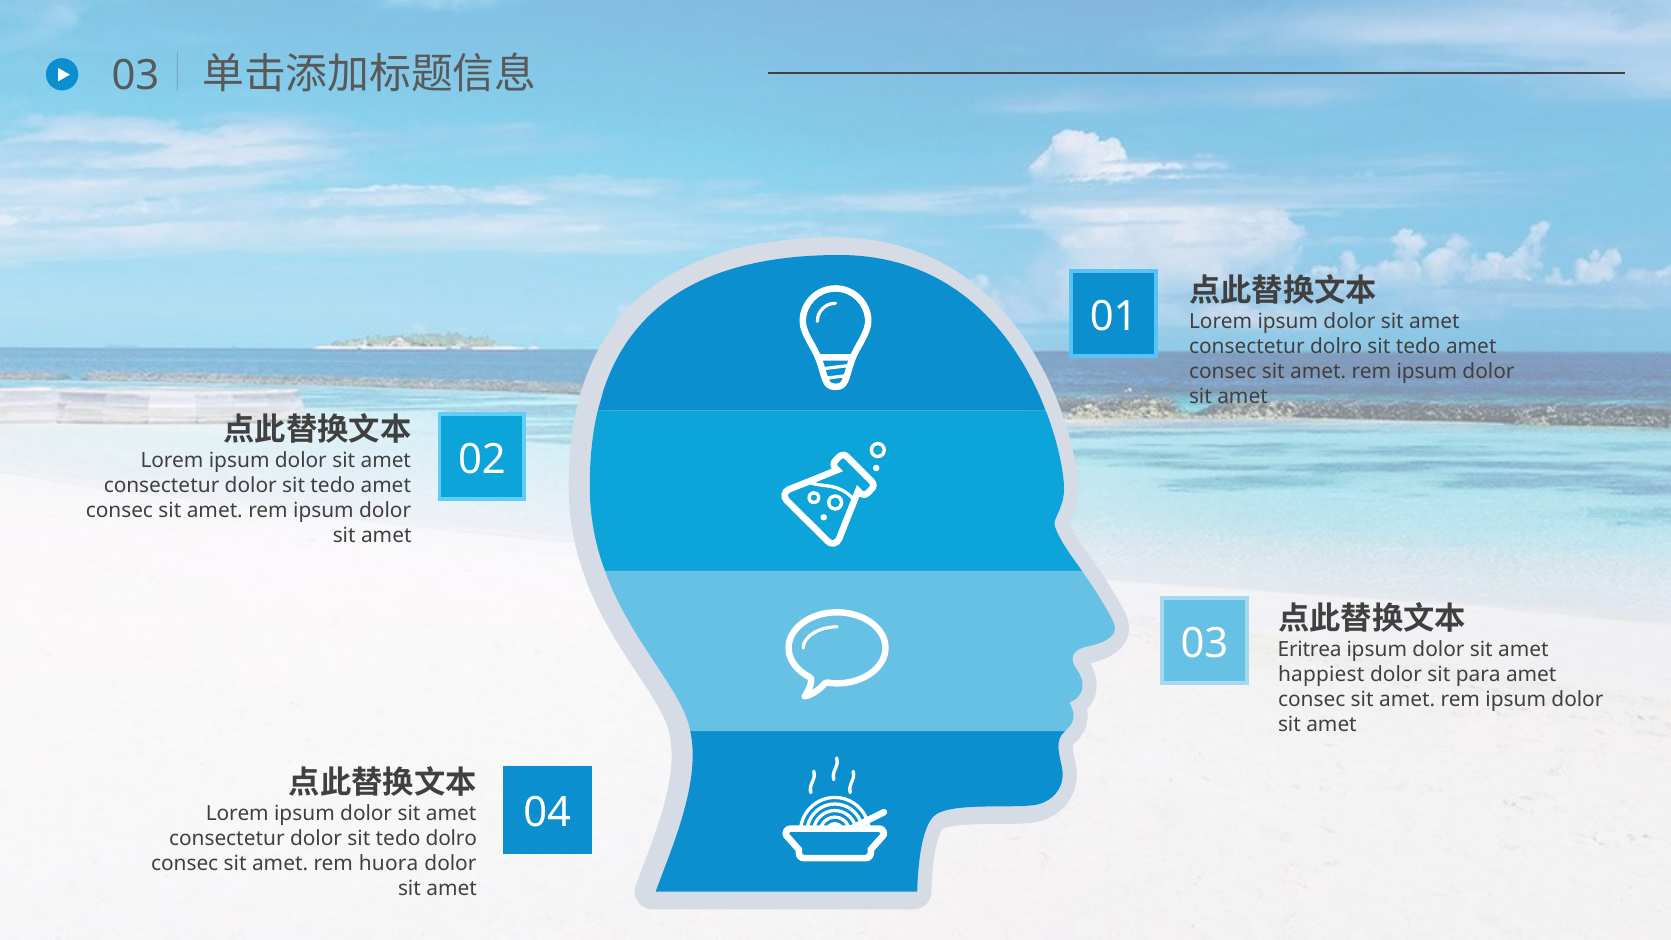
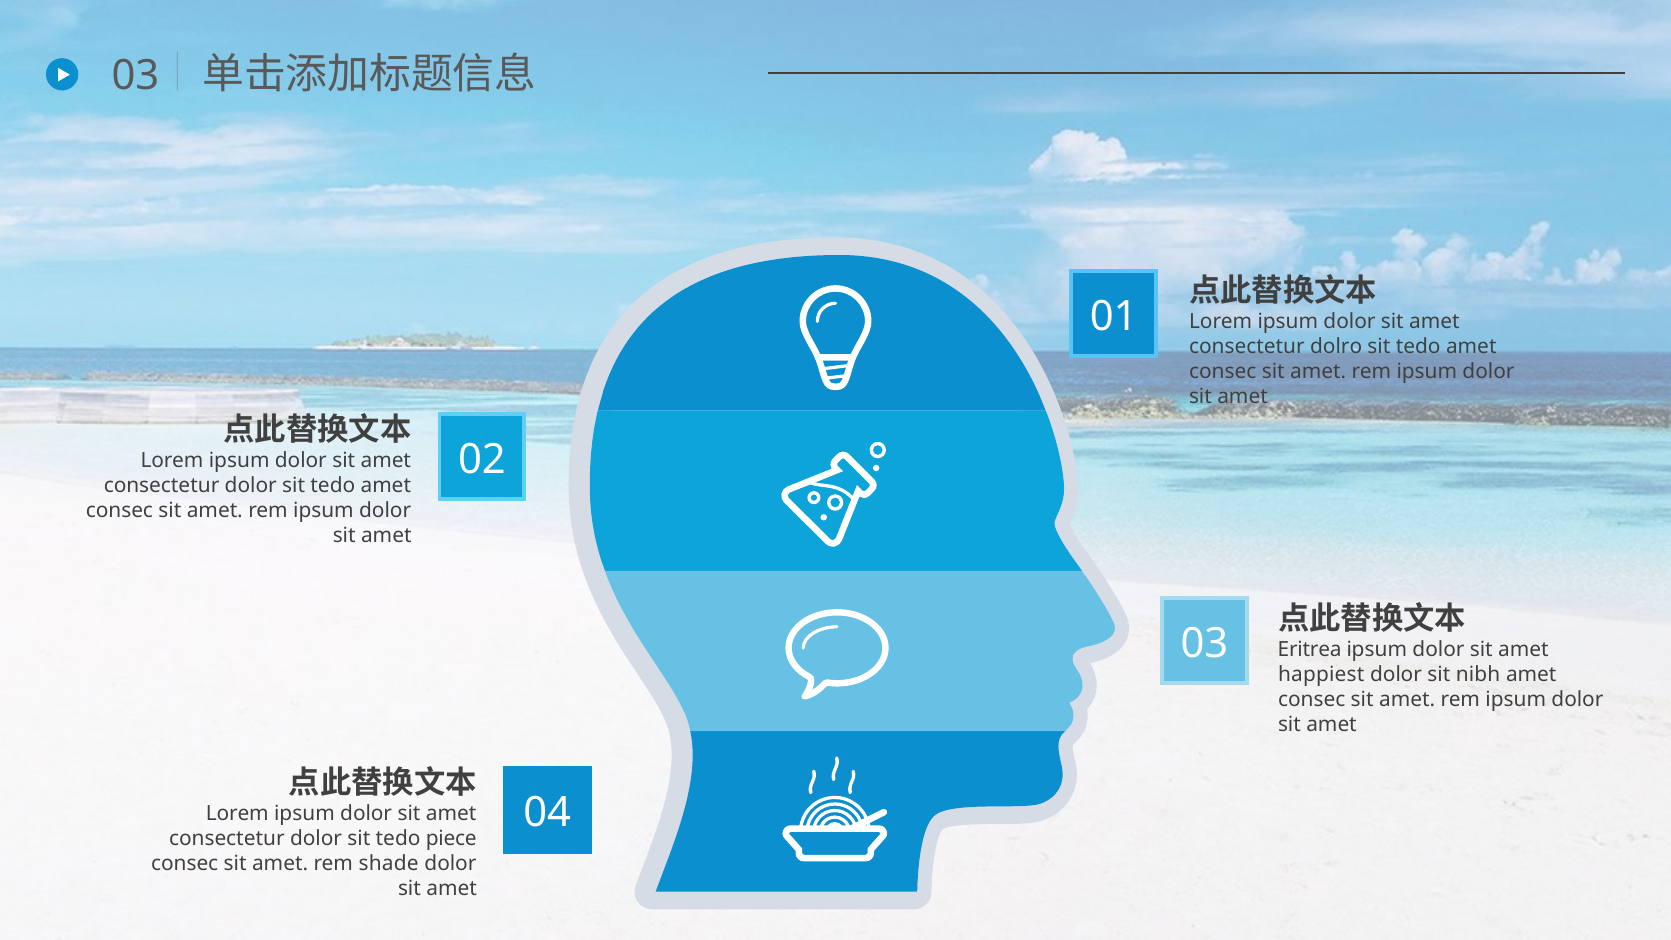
para: para -> nibh (1478, 675)
tedo dolro: dolro -> piece (451, 839)
huora: huora -> shade (389, 864)
